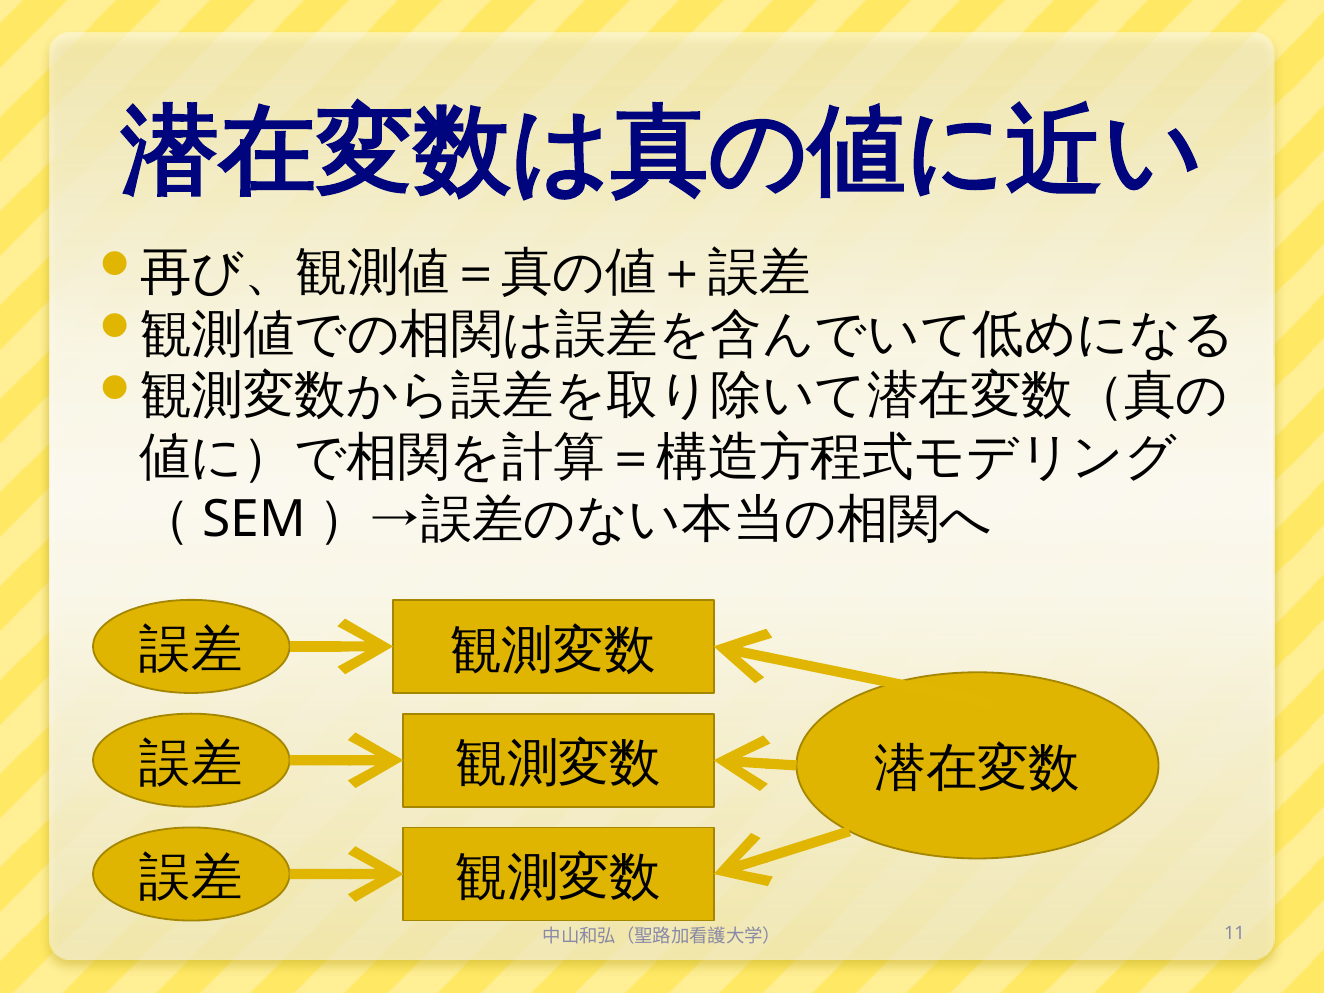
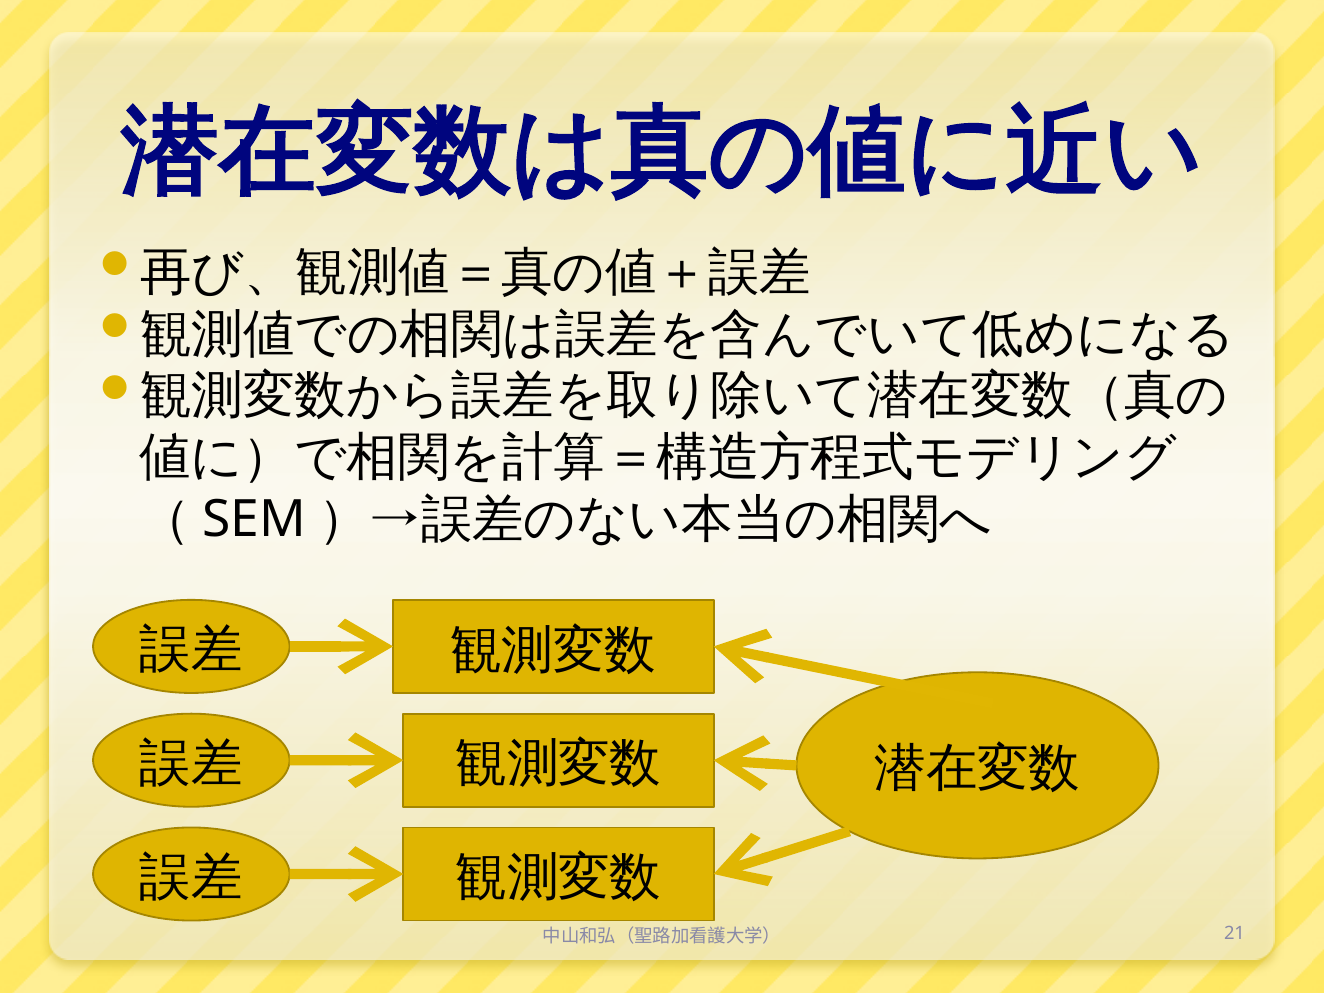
11: 11 -> 21 (1235, 934)
